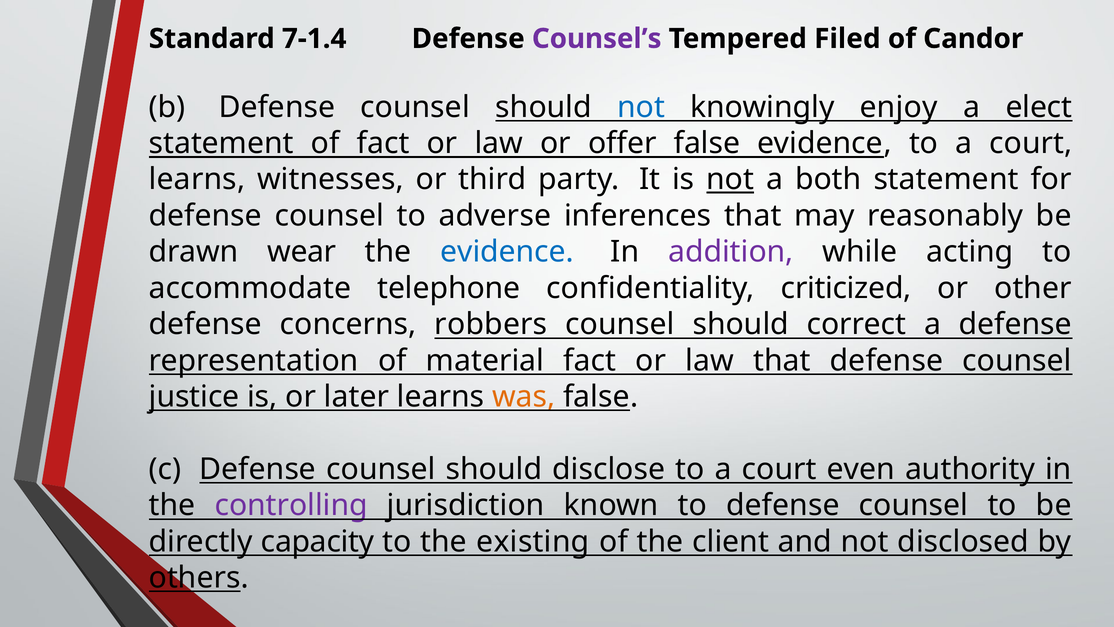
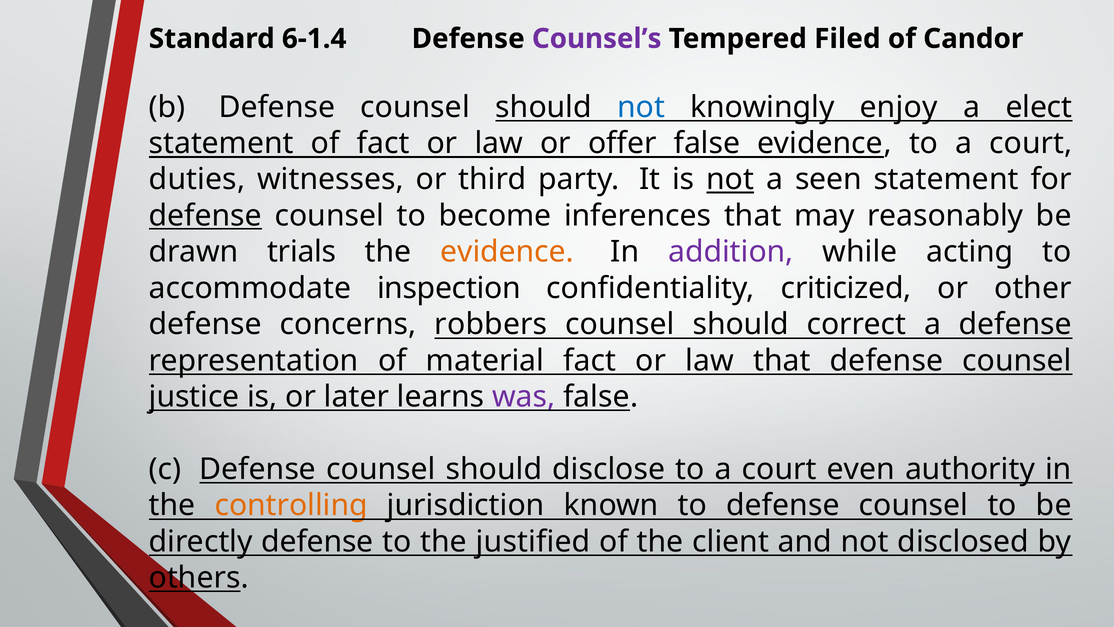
7-1.4: 7-1.4 -> 6-1.4 (314, 39)
learns: learns -> duties (197, 179)
both: both -> seen (828, 179)
defense underline: none -> present (205, 216)
adverse: adverse -> become (495, 216)
wear: wear -> trials (302, 252)
evidence colour: blue -> orange (507, 252)
telephone: telephone -> inspection (449, 288)
was colour: orange -> purple (524, 397)
controlling colour: purple -> orange (291, 505)
directly capacity: capacity -> defense (317, 541)
existing: existing -> justified (533, 541)
